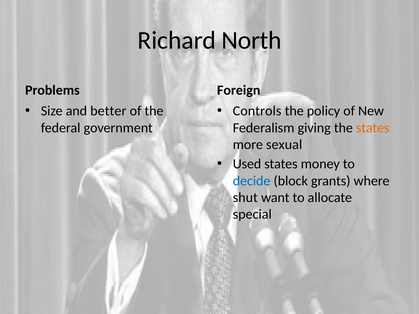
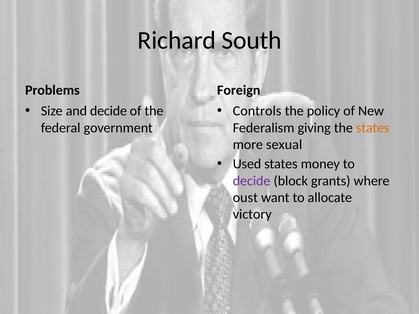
North: North -> South (252, 41)
and better: better -> decide (108, 111)
decide colour: blue -> purple (252, 181)
shut: shut -> oust (245, 198)
special: special -> victory (252, 214)
